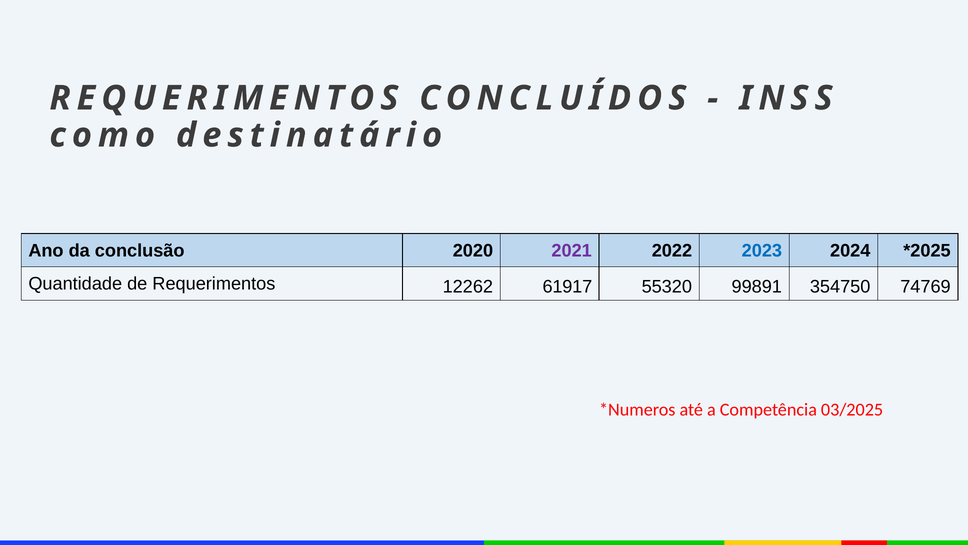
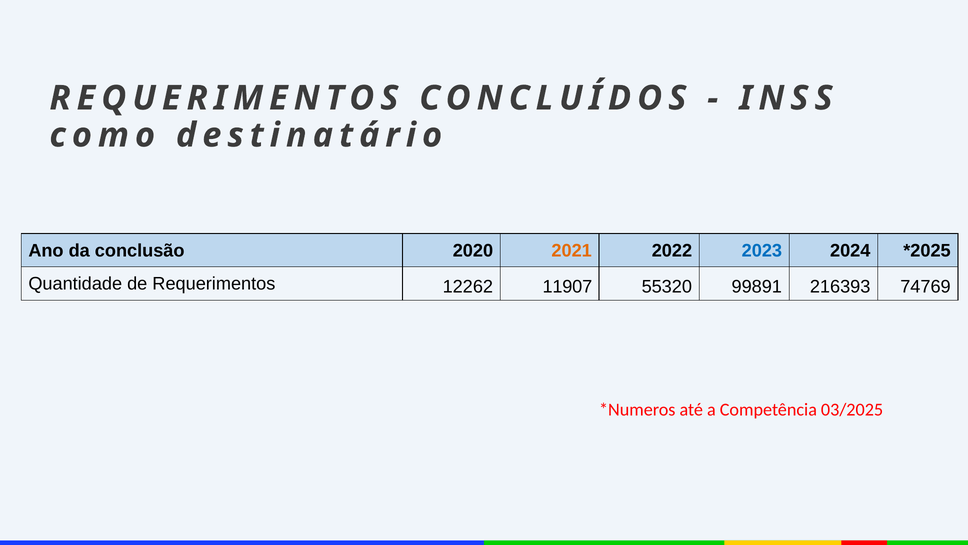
2021 colour: purple -> orange (572, 250)
61917: 61917 -> 11907 (567, 287)
354750: 354750 -> 216393 (840, 287)
